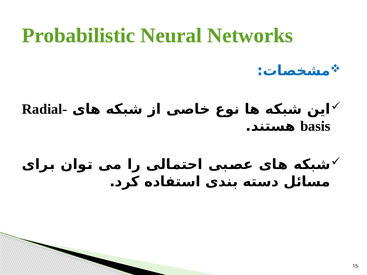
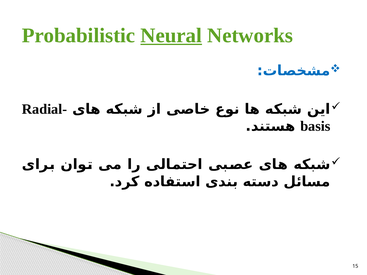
Neural underline: none -> present (171, 35)
